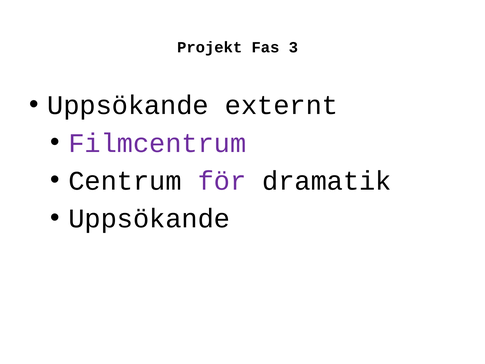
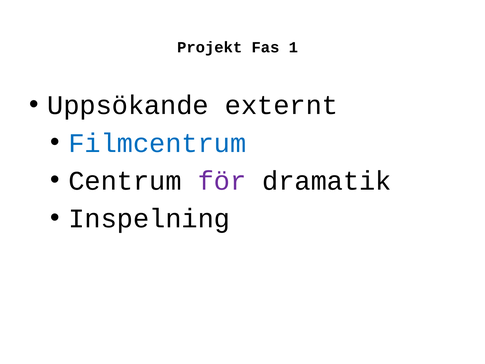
3: 3 -> 1 (293, 47)
Filmcentrum colour: purple -> blue (157, 143)
Uppsökande: Uppsökande -> Inspelning (149, 218)
